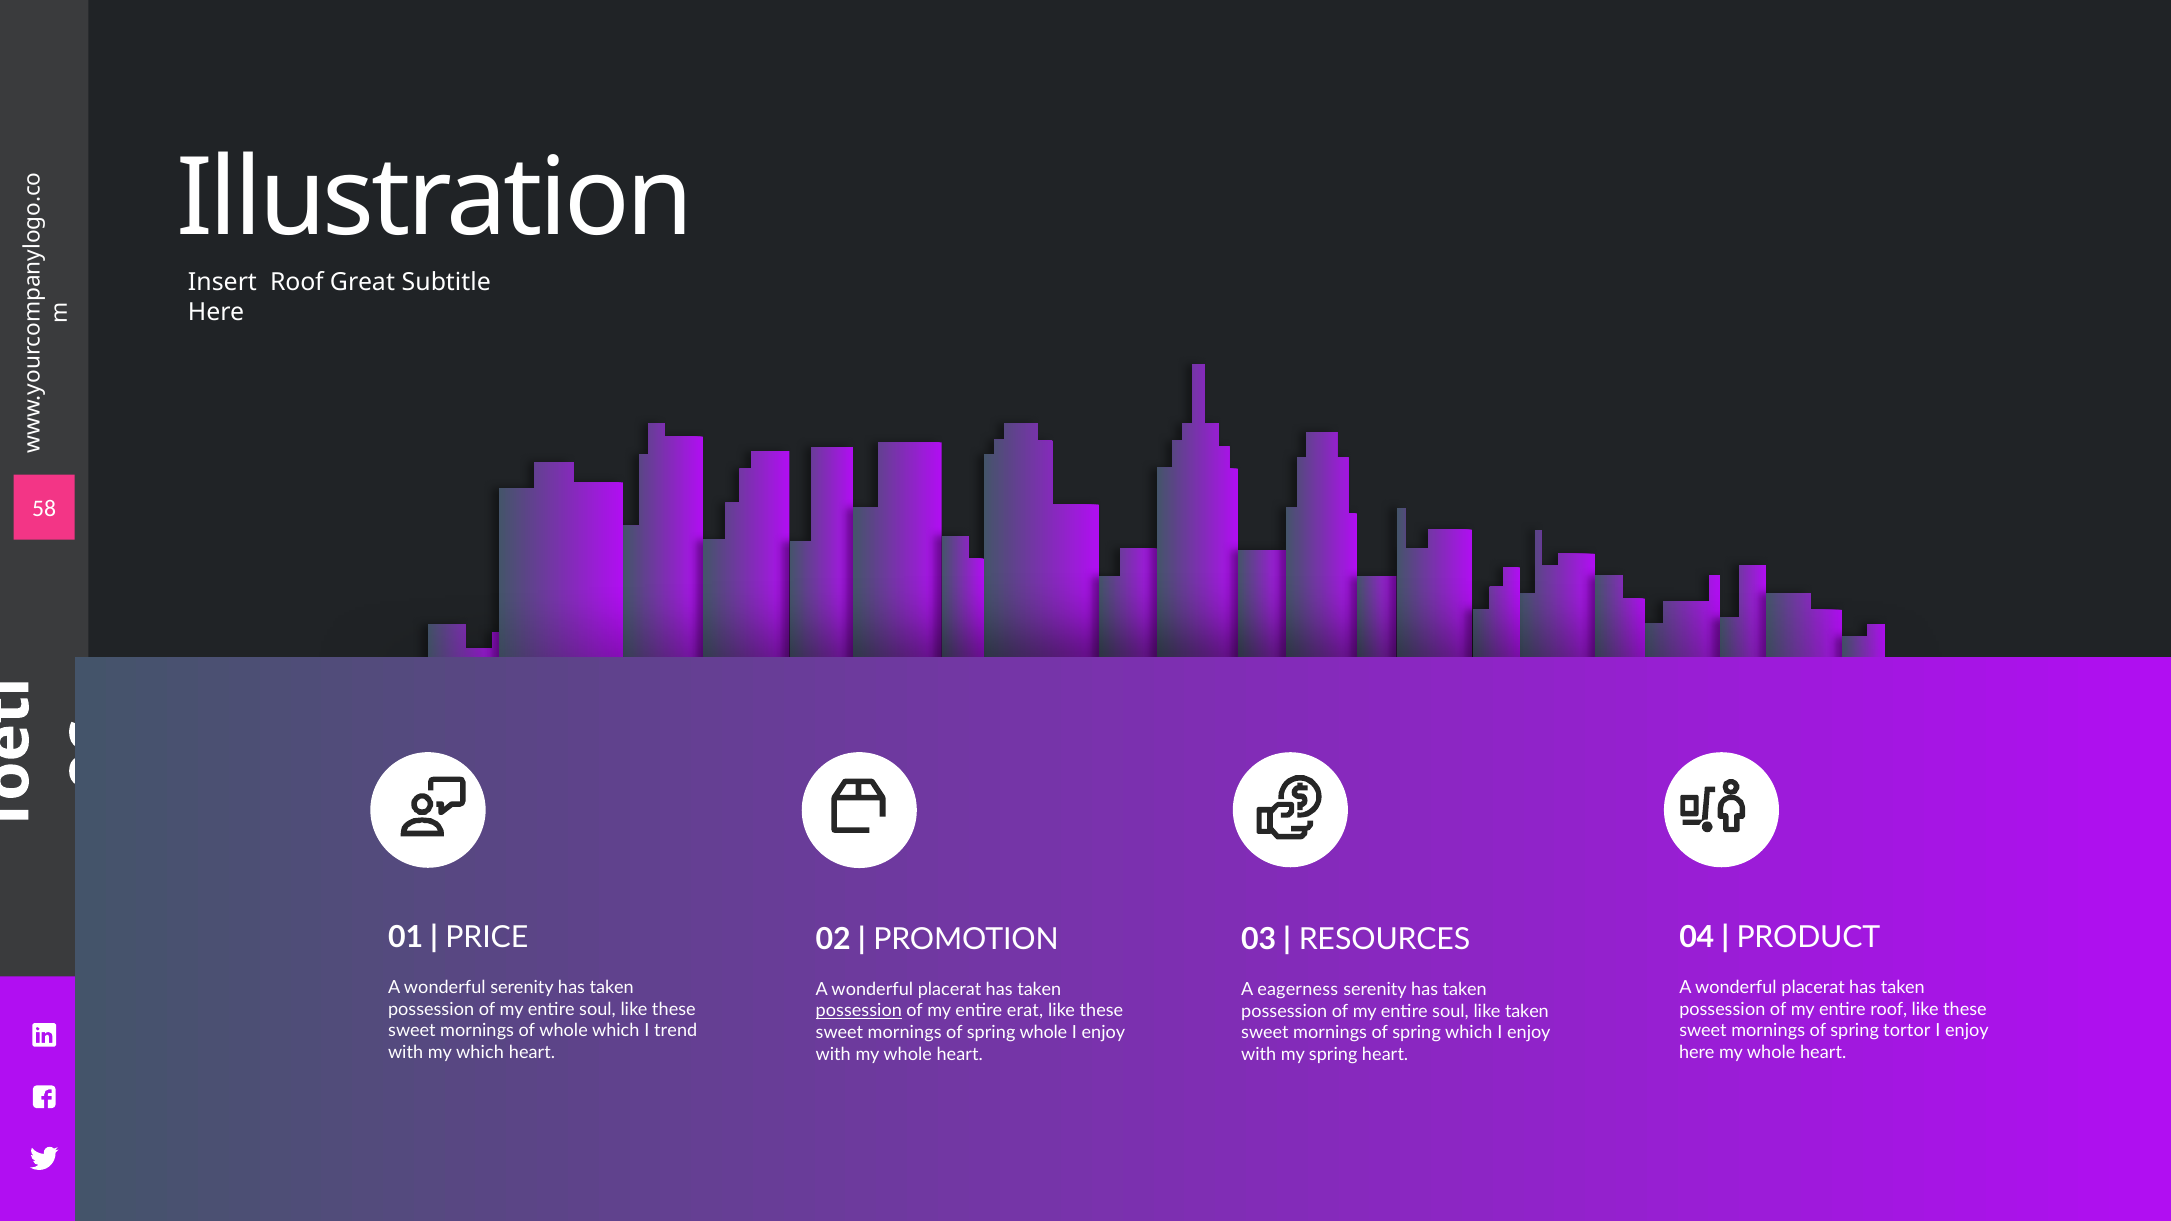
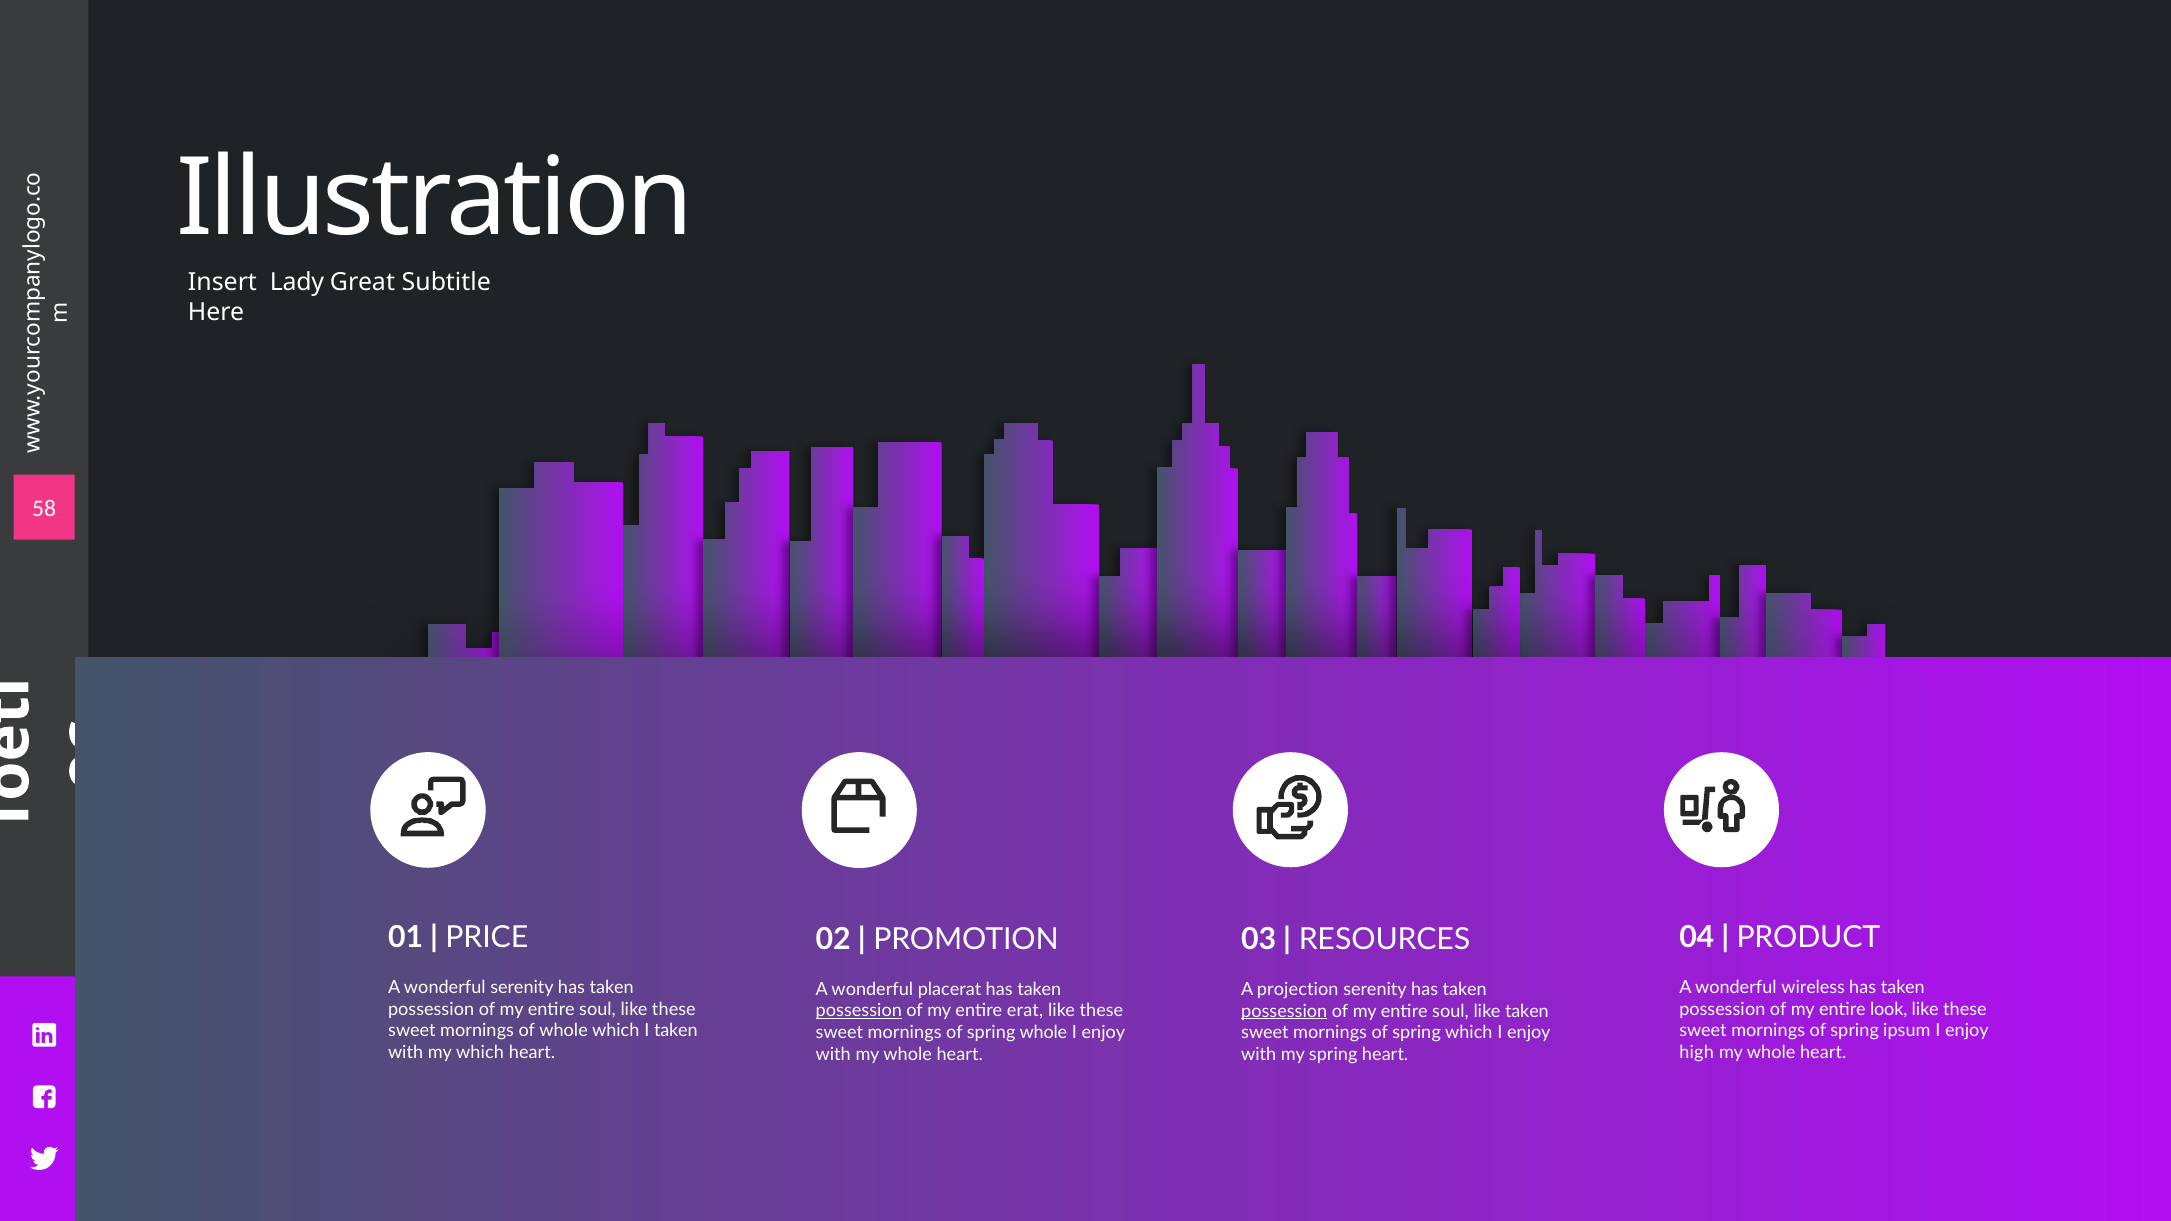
Insert Roof: Roof -> Lady (297, 282)
placerat: placerat -> wireless (1813, 988)
eagerness: eagerness -> projection (1298, 990)
entire roof: roof -> look (1889, 1010)
possession underline: none -> present (1284, 1011)
I trend: trend -> taken (676, 1031)
tortor: tortor -> ipsum (1907, 1031)
here: here -> high (1697, 1053)
